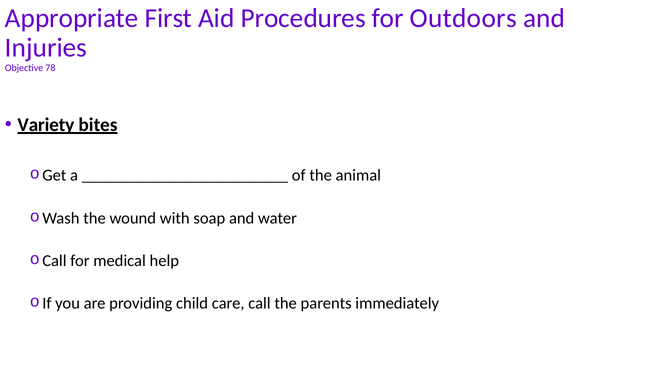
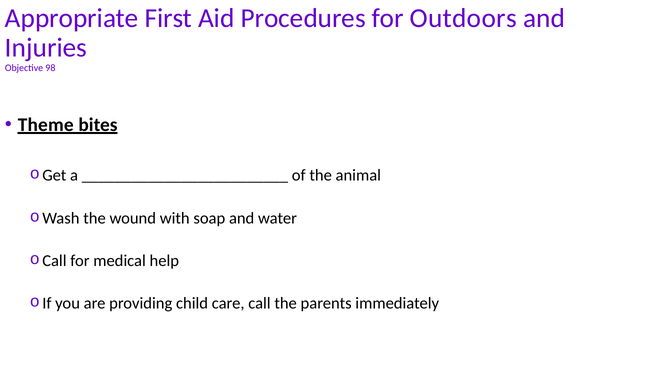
78: 78 -> 98 (50, 68)
Variety: Variety -> Theme (46, 125)
